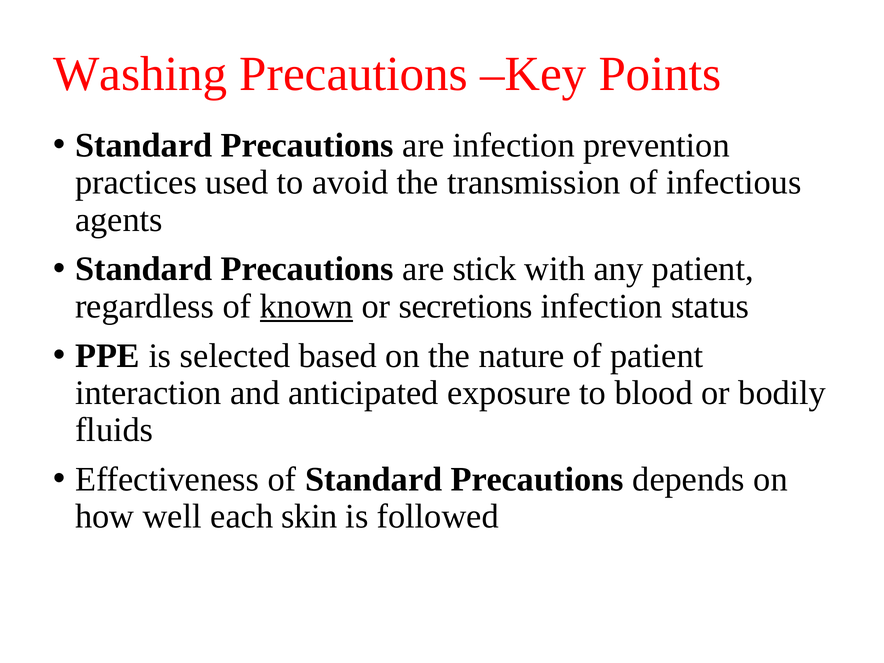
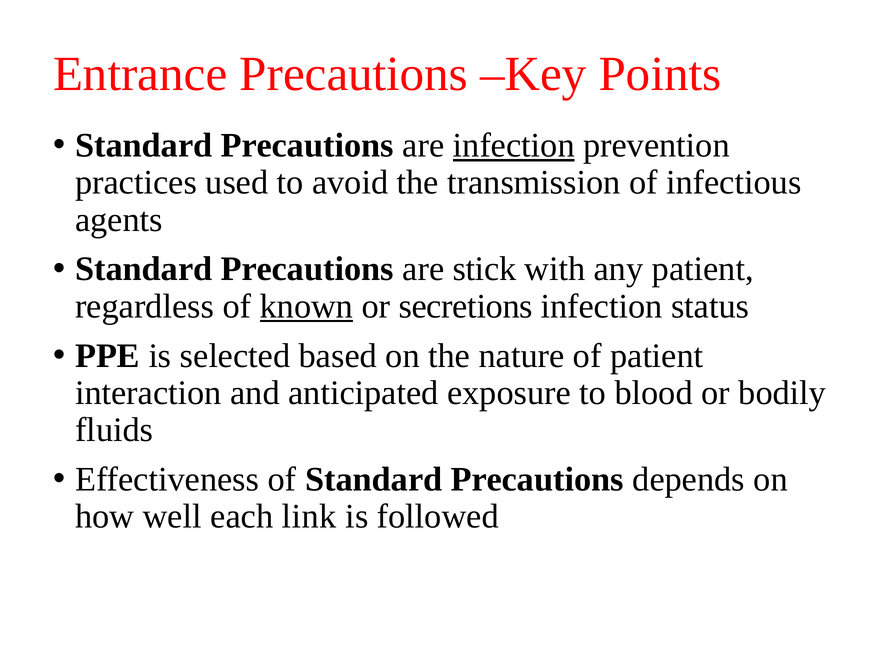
Washing: Washing -> Entrance (140, 74)
infection underline: none -> present (514, 145)
skin: skin -> link (309, 517)
